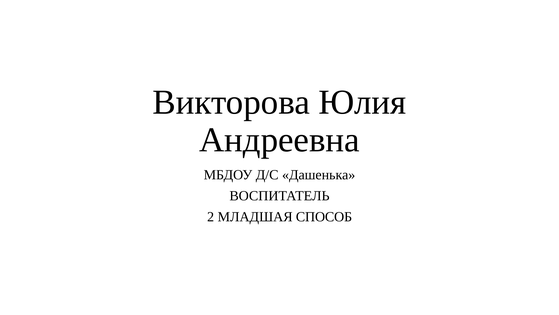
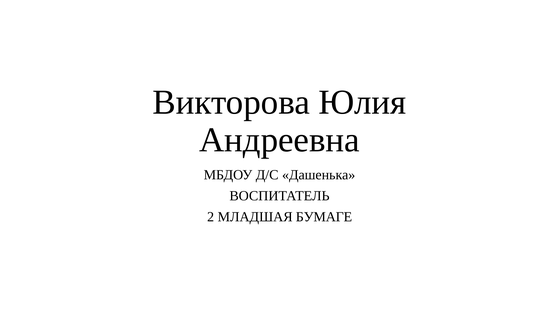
СПОСОБ: СПОСОБ -> БУМАГЕ (324, 217)
